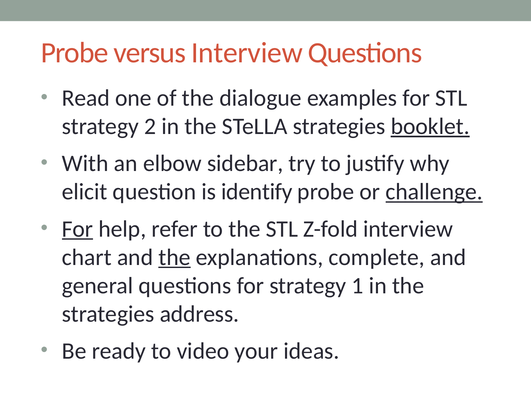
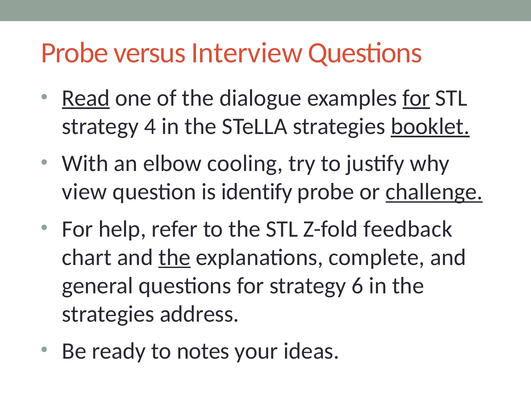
Read underline: none -> present (86, 98)
for underline: none -> present (416, 98)
2: 2 -> 4 (150, 126)
sidebar: sidebar -> cooling (245, 164)
elicit: elicit -> view (85, 192)
For underline: present -> none (78, 229)
Z-fold interview: interview -> feedback (408, 229)
1: 1 -> 6 (358, 286)
video: video -> notes (203, 351)
